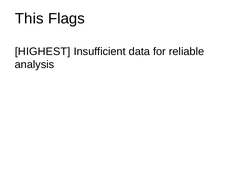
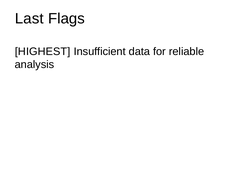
This: This -> Last (29, 19)
